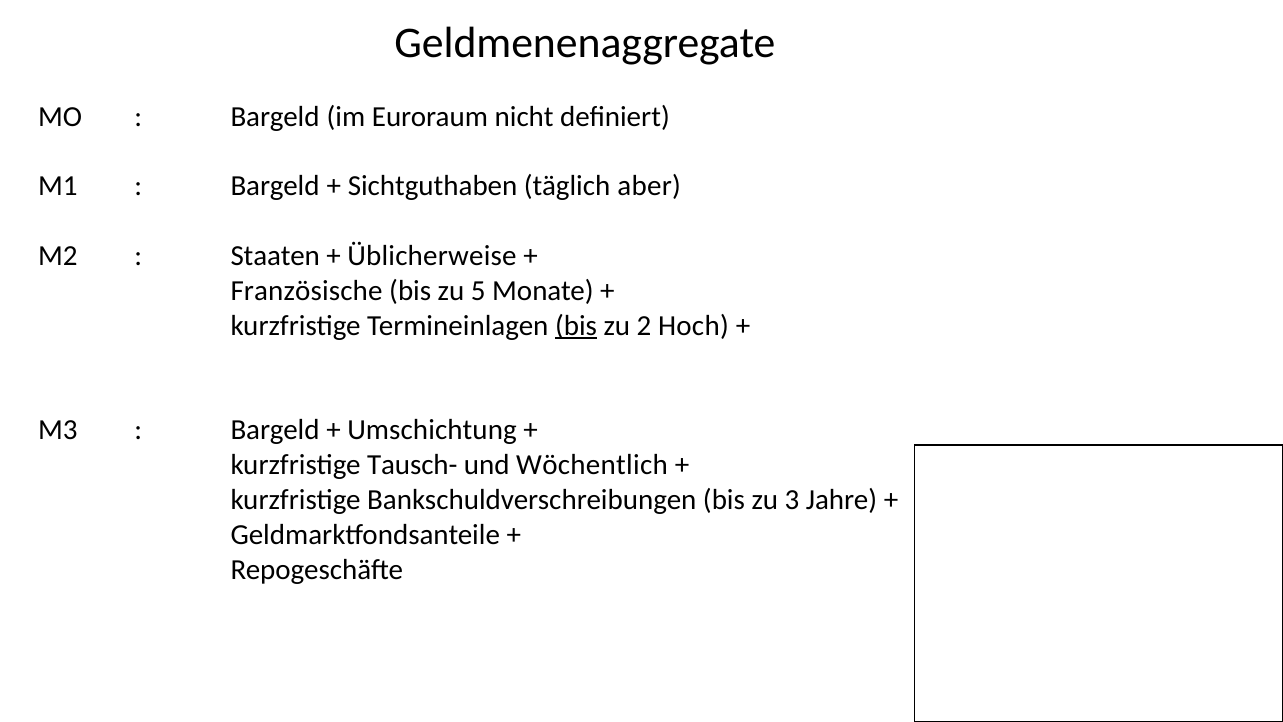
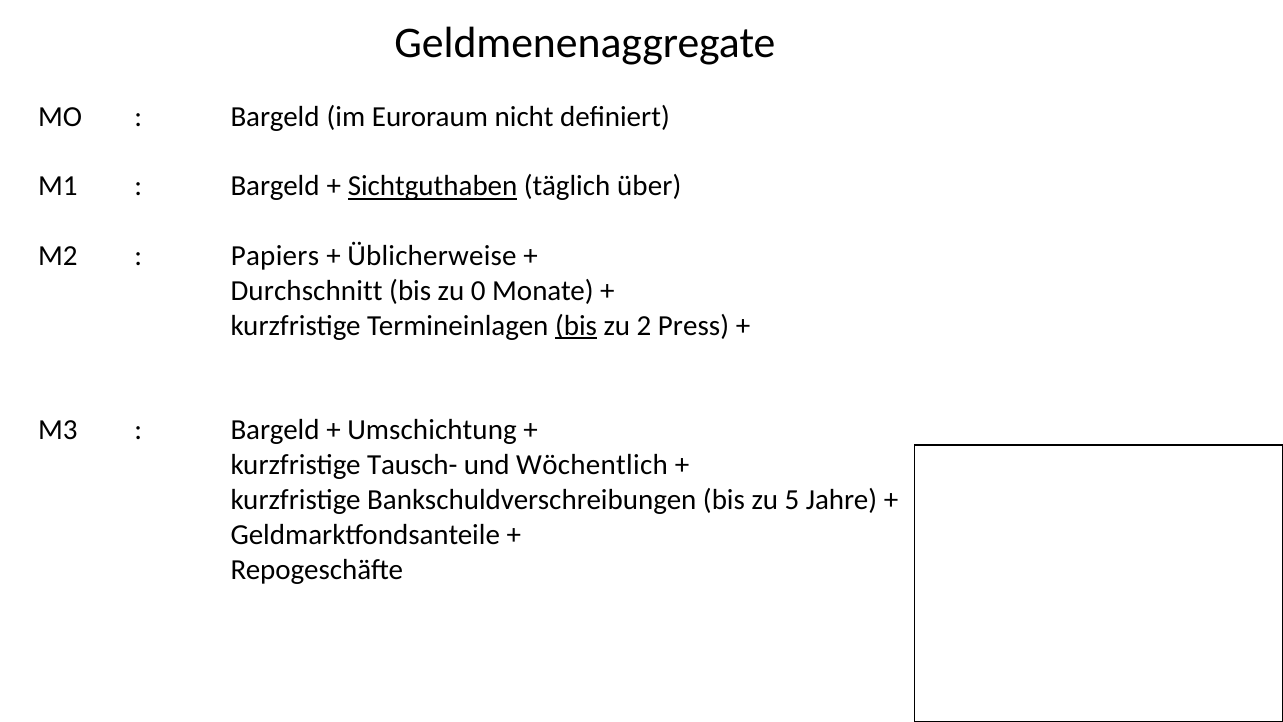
Sichtguthaben underline: none -> present (433, 186)
aber: aber -> über (649, 186)
Staaten: Staaten -> Papiers (275, 256)
Französische: Französische -> Durchschnitt (307, 291)
5: 5 -> 0 (478, 291)
Hoch: Hoch -> Press (694, 326)
3: 3 -> 5 (792, 500)
